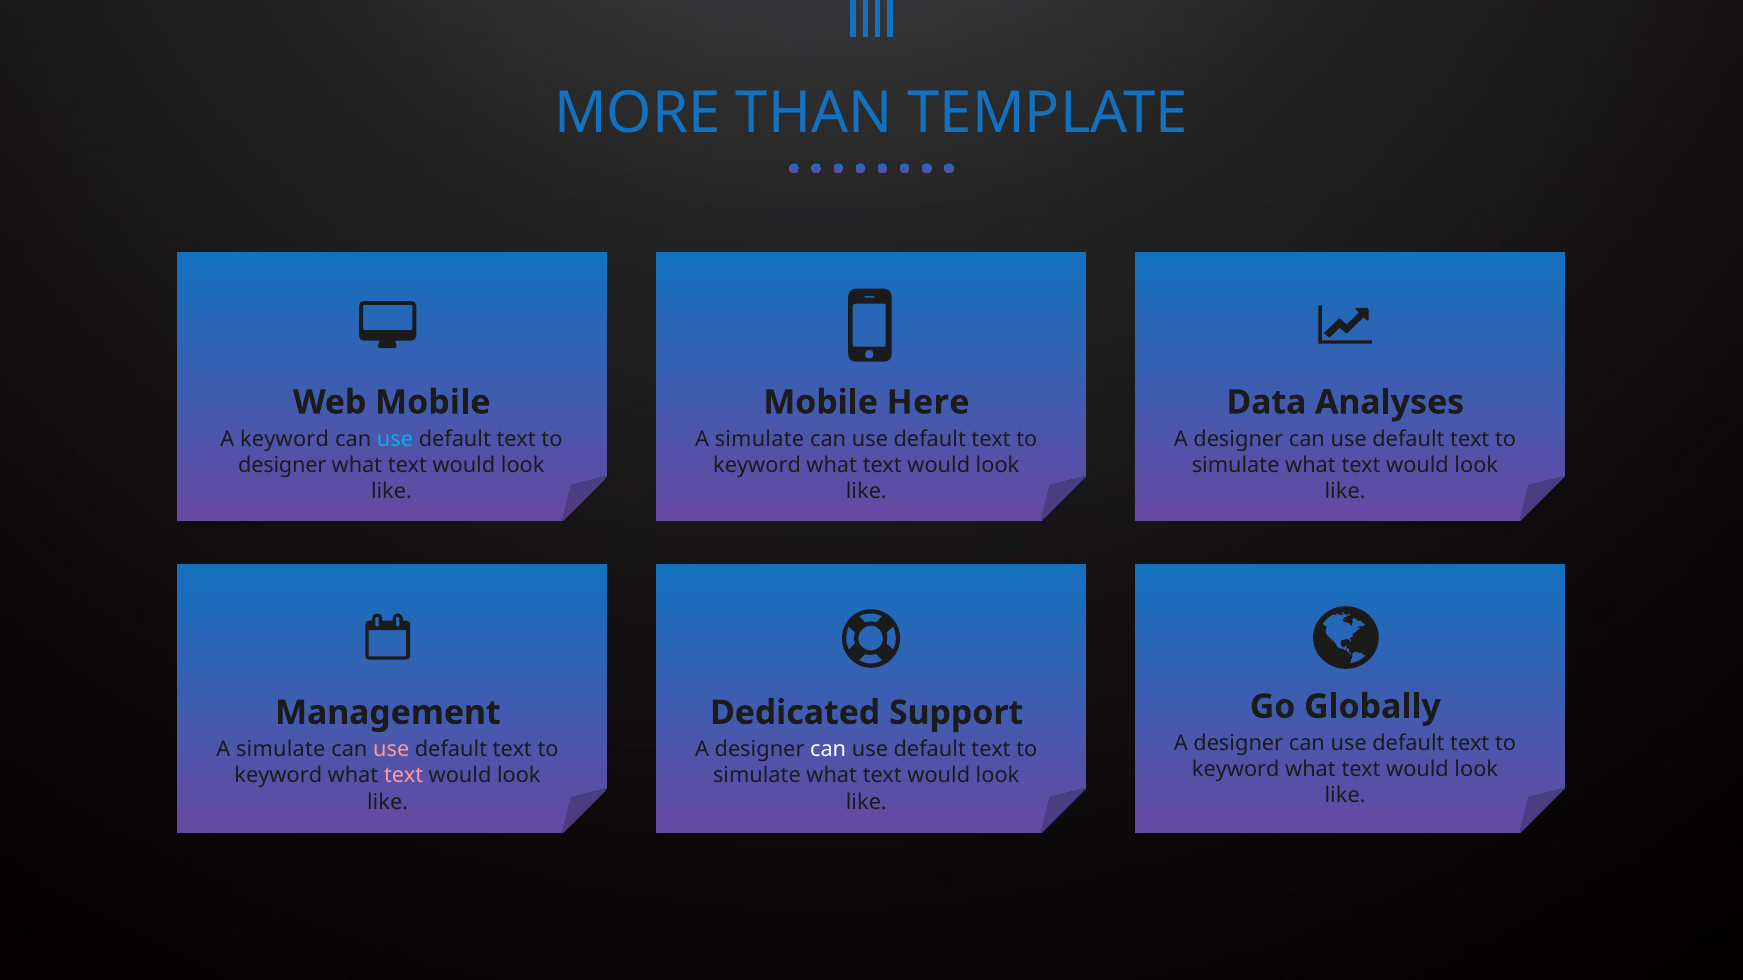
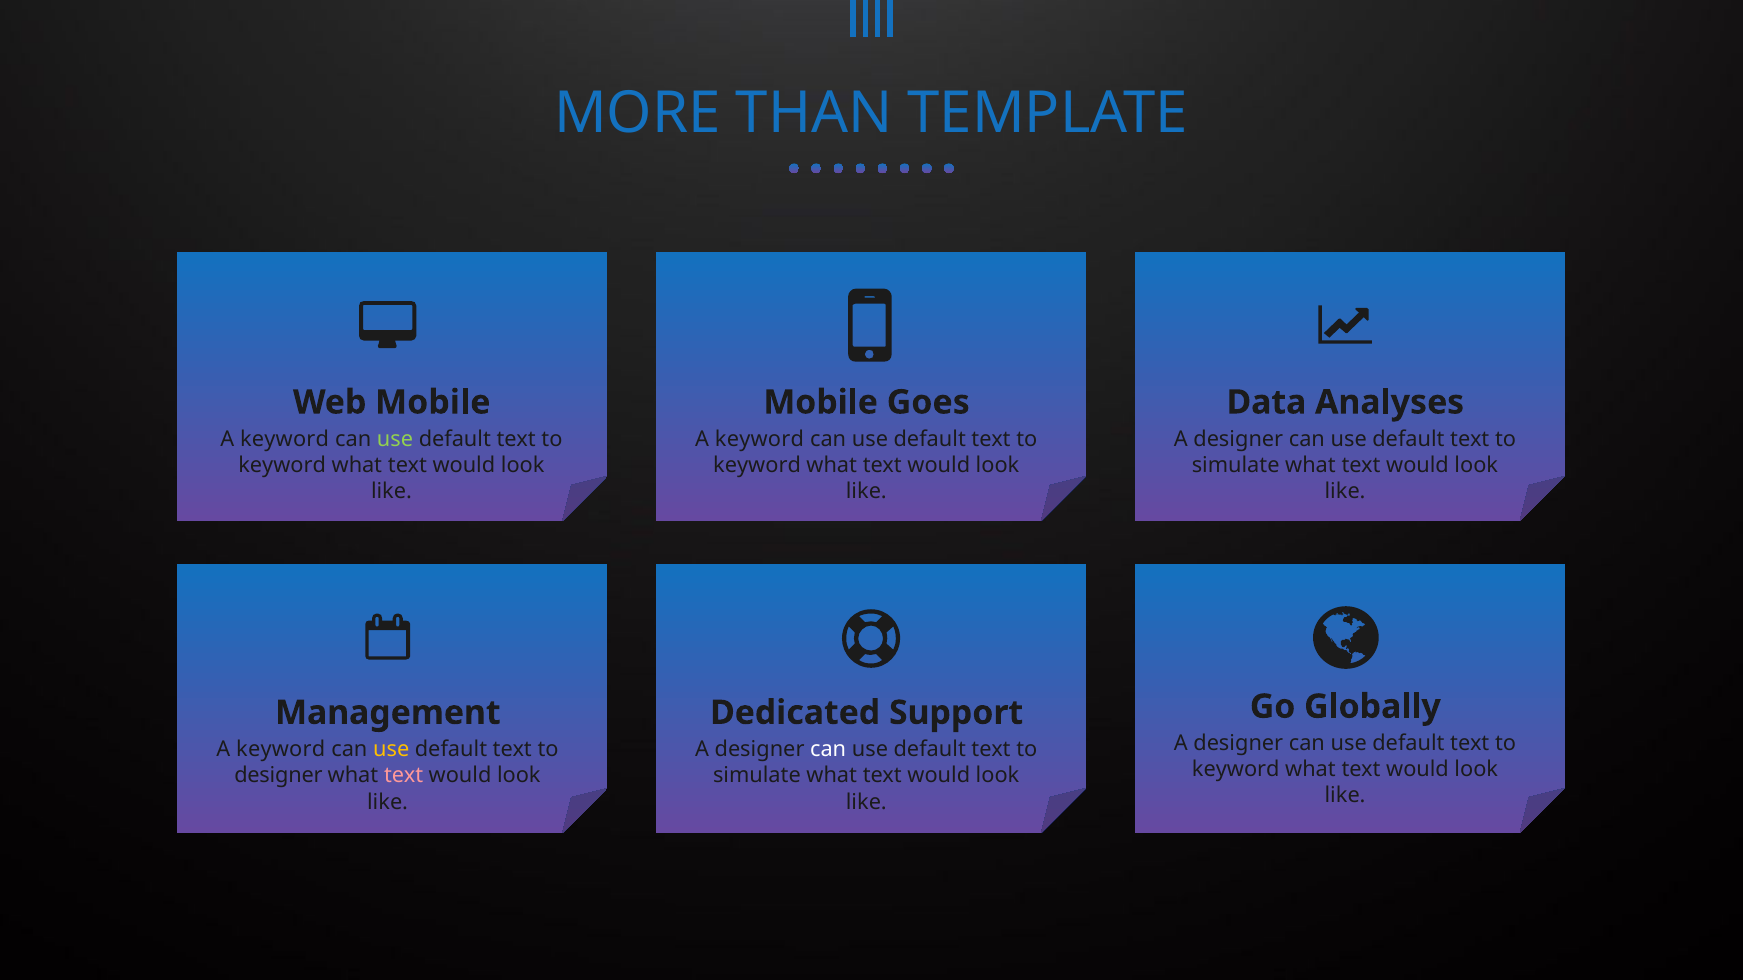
Here: Here -> Goes (928, 402)
use colour: light blue -> light green (395, 439)
simulate: simulate -> keyword (759, 439)
designer: designer -> keyword (282, 466)
simulate: simulate -> keyword (281, 750)
use colour: pink -> yellow (391, 750)
keyword: keyword -> designer (278, 776)
